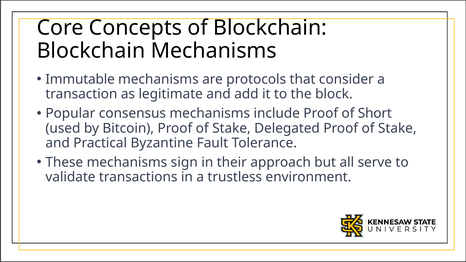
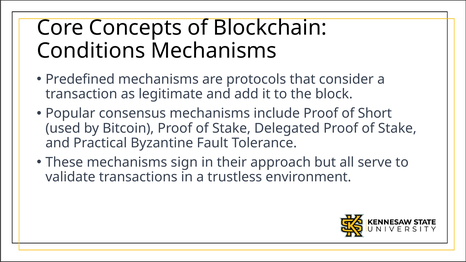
Blockchain: Blockchain -> Conditions (91, 51)
Immutable: Immutable -> Predefined (80, 79)
